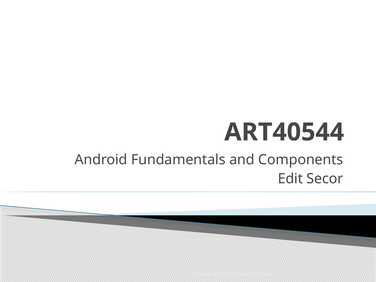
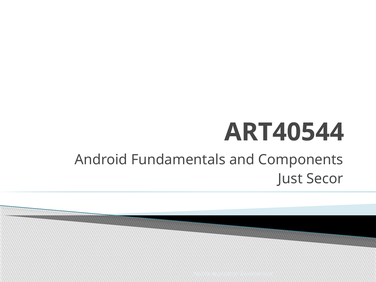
Edit: Edit -> Just (290, 179)
